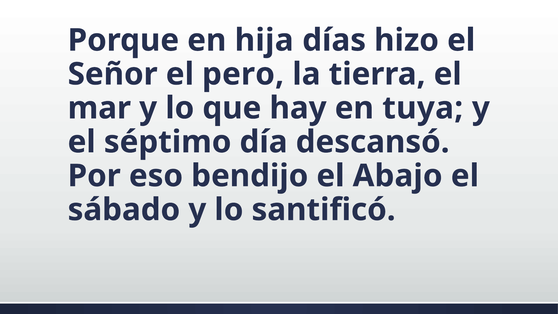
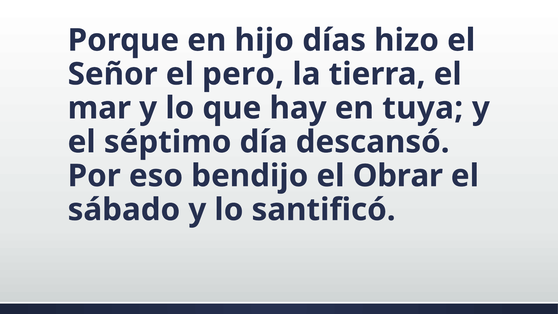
hija: hija -> hijo (264, 40)
Abajo: Abajo -> Obrar (398, 176)
